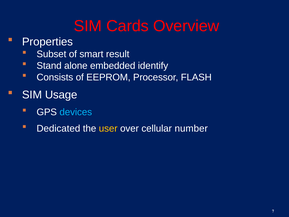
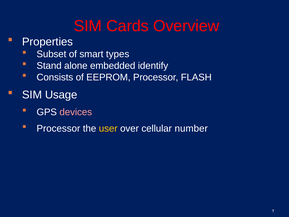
result: result -> types (118, 54)
devices colour: light blue -> pink (76, 112)
Dedicated: Dedicated -> Processor (58, 128)
